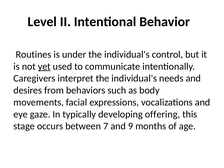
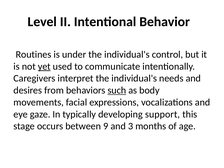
such underline: none -> present (117, 90)
offering: offering -> support (163, 114)
7: 7 -> 9 (106, 126)
9: 9 -> 3 (131, 126)
